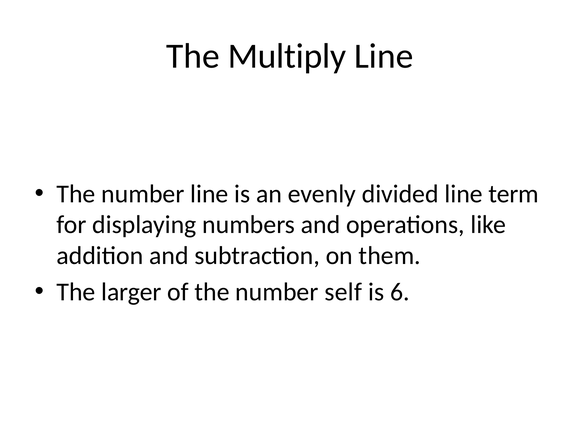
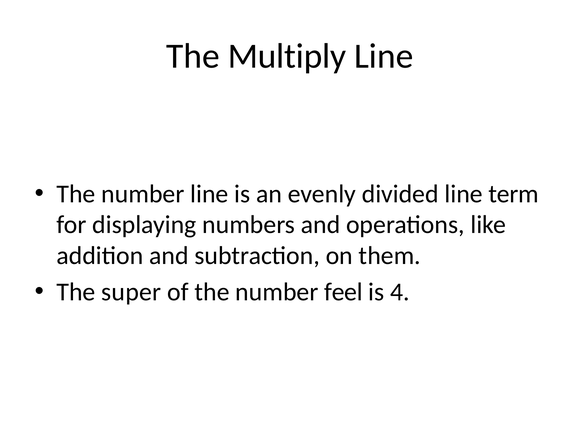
larger: larger -> super (131, 292)
self: self -> feel (343, 292)
6: 6 -> 4 (400, 292)
